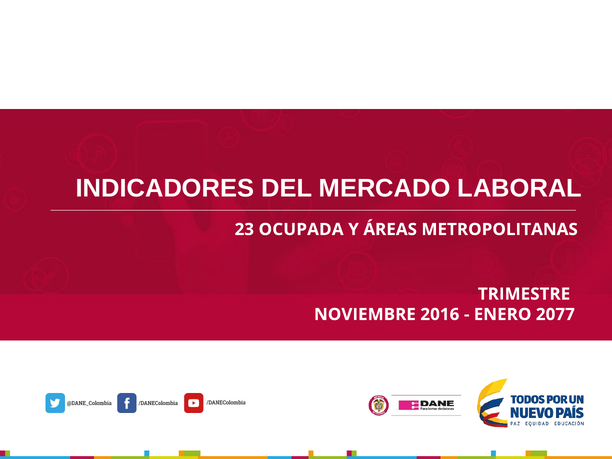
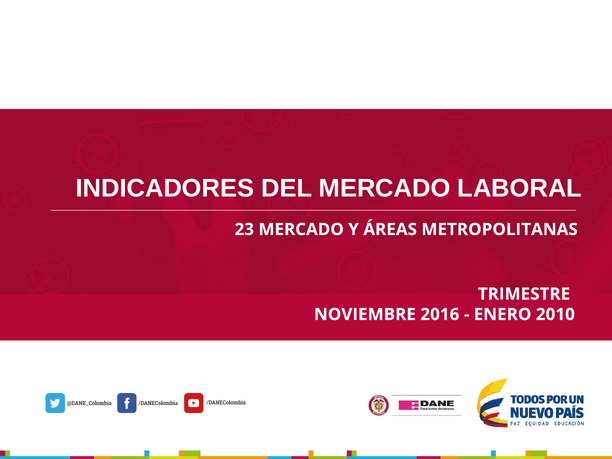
23 OCUPADA: OCUPADA -> MERCADO (301, 229)
2077: 2077 -> 2010 (555, 314)
